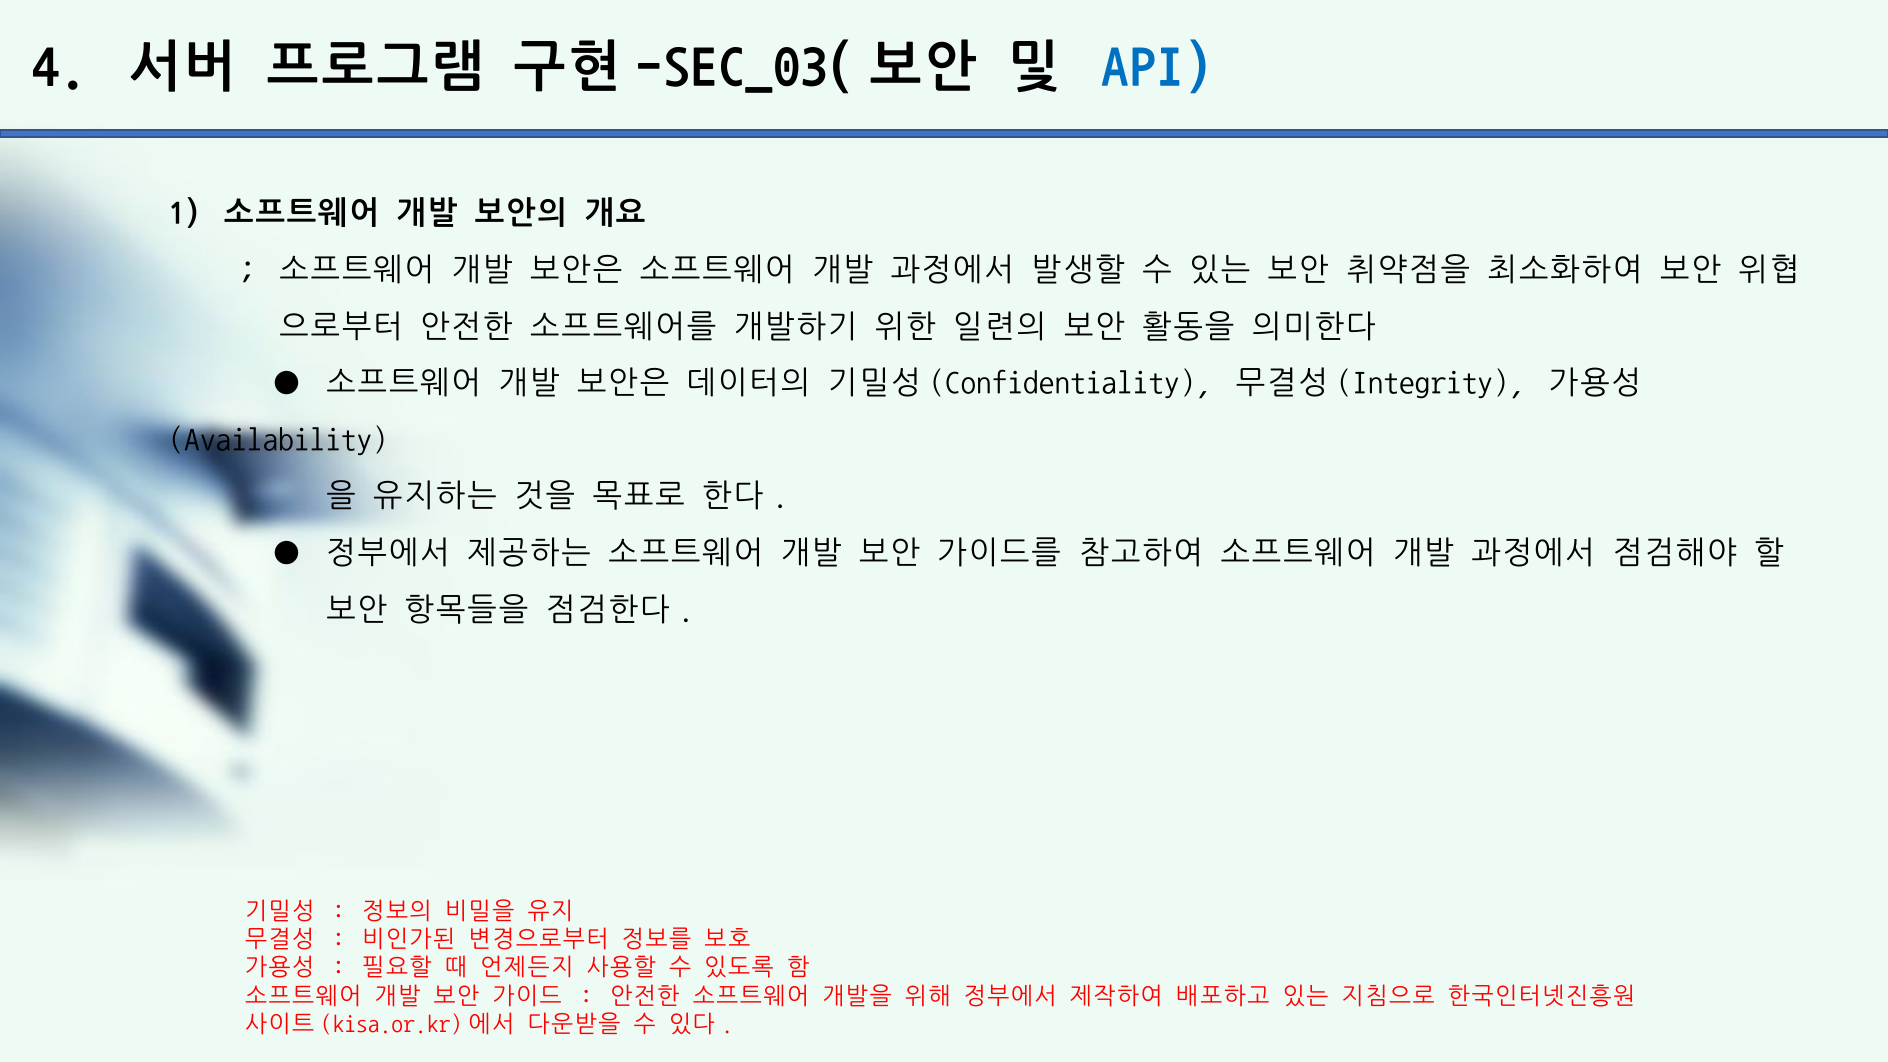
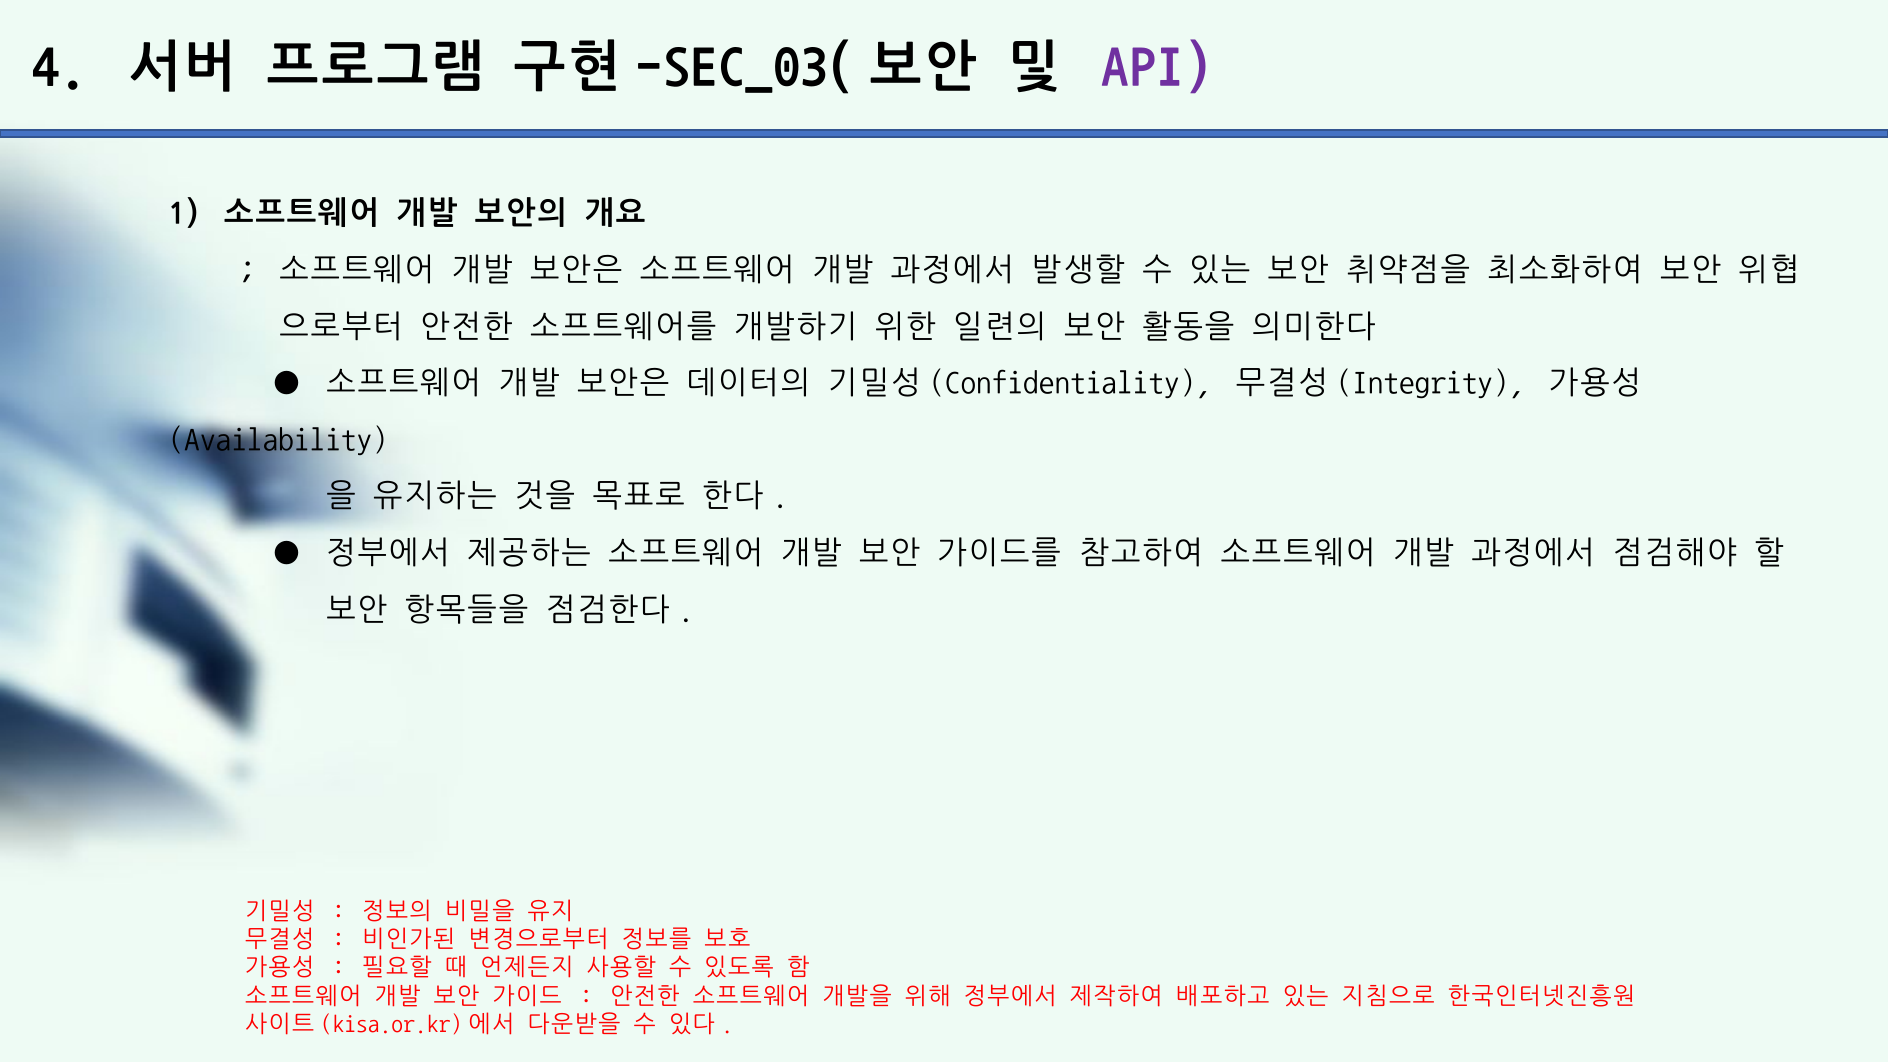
API colour: blue -> purple (1157, 66)
